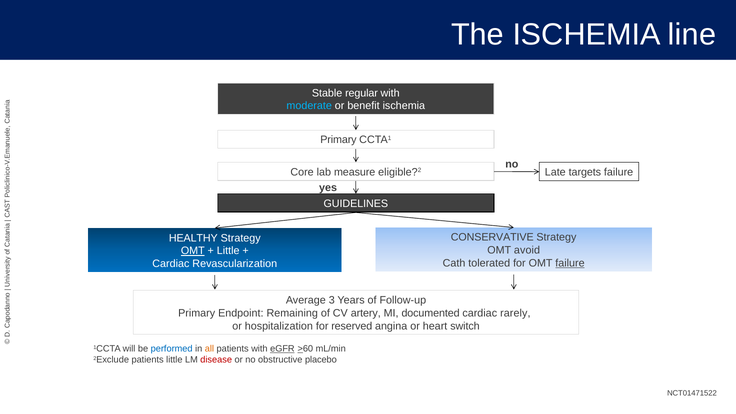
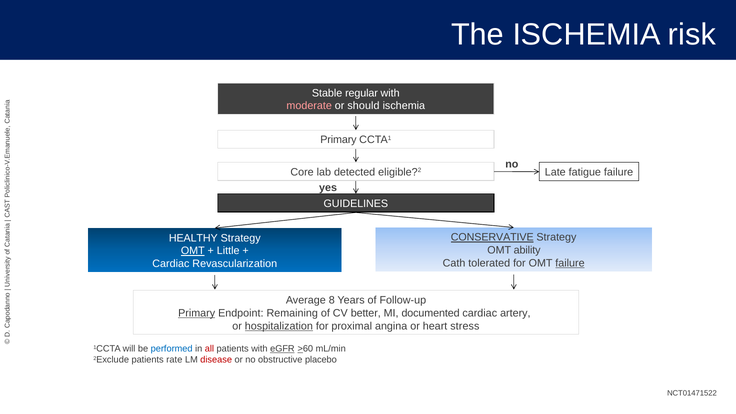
line: line -> risk (692, 34)
moderate colour: light blue -> pink (309, 106)
benefit: benefit -> should (363, 106)
measure: measure -> detected (355, 172)
targets: targets -> fatigue (585, 172)
CONSERVATIVE underline: none -> present (492, 237)
avoid: avoid -> ability (527, 250)
3: 3 -> 8 (332, 300)
Primary underline: none -> present (197, 313)
artery: artery -> better (366, 313)
rarely: rarely -> artery (515, 313)
hospitalization underline: none -> present (279, 326)
reserved: reserved -> proximal (352, 326)
switch: switch -> stress (465, 326)
all colour: orange -> red (209, 349)
patients little: little -> rate (174, 360)
